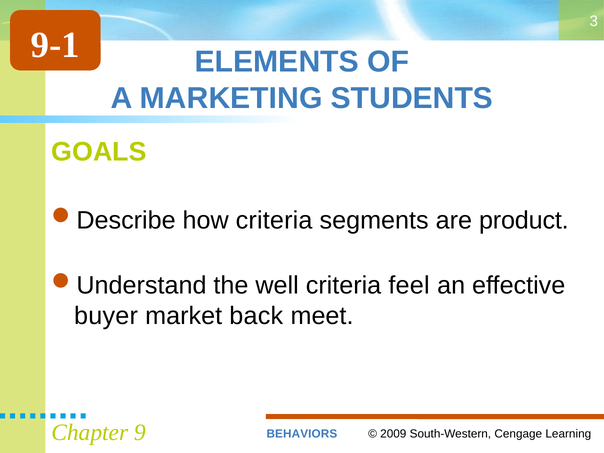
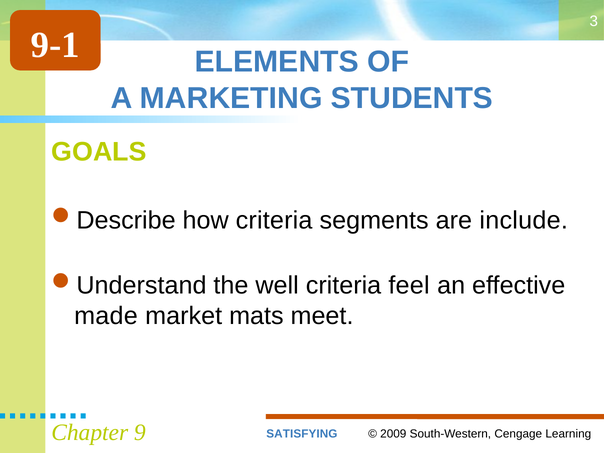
product: product -> include (524, 220)
buyer: buyer -> made (106, 316)
back: back -> mats (256, 316)
BEHAVIORS: BEHAVIORS -> SATISFYING (302, 434)
